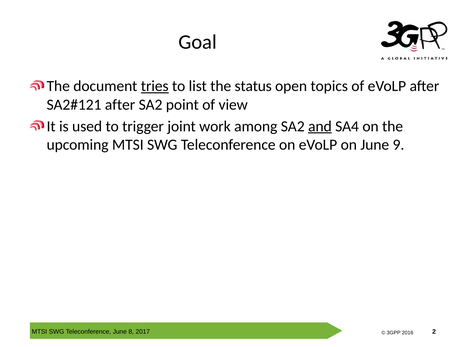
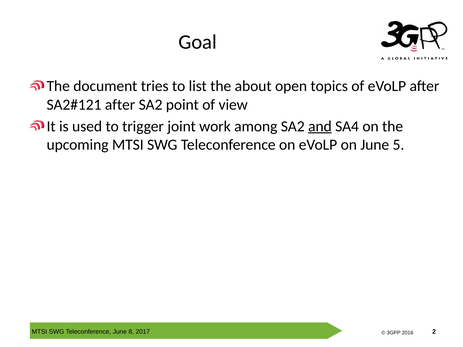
tries underline: present -> none (155, 86)
status: status -> about (253, 86)
9: 9 -> 5 (399, 145)
